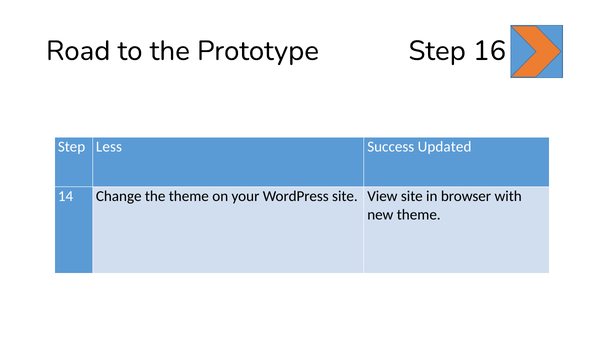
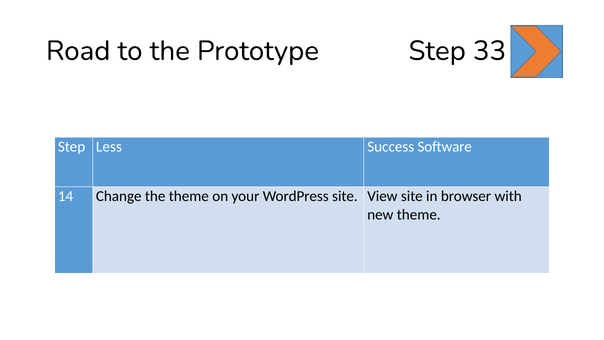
16: 16 -> 33 (490, 51)
Updated: Updated -> Software (445, 147)
